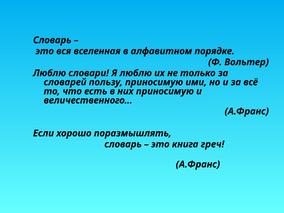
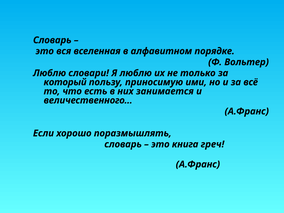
словарей: словарей -> который (65, 82)
них приносимую: приносимую -> занимается (165, 91)
